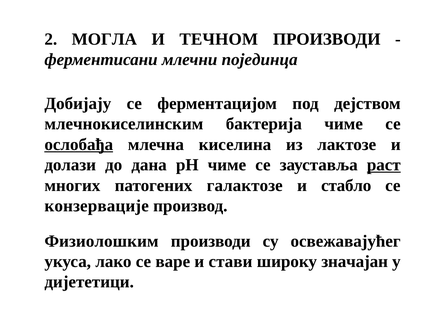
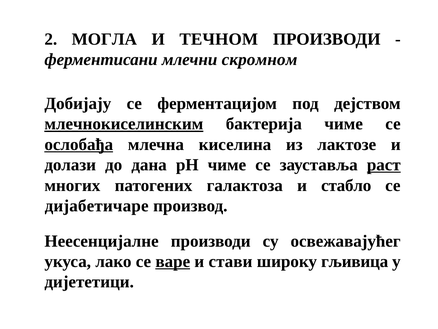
појединца: појединца -> скромном (260, 60)
млечнокиселинским underline: none -> present (124, 124)
галактозе: галактозе -> галактоза (245, 185)
конзервације: конзервације -> дијабетичаре (97, 206)
Физиолошким: Физиолошким -> Неесенцијалне (102, 241)
варе underline: none -> present (173, 261)
значајан: значајан -> гљивица (355, 261)
